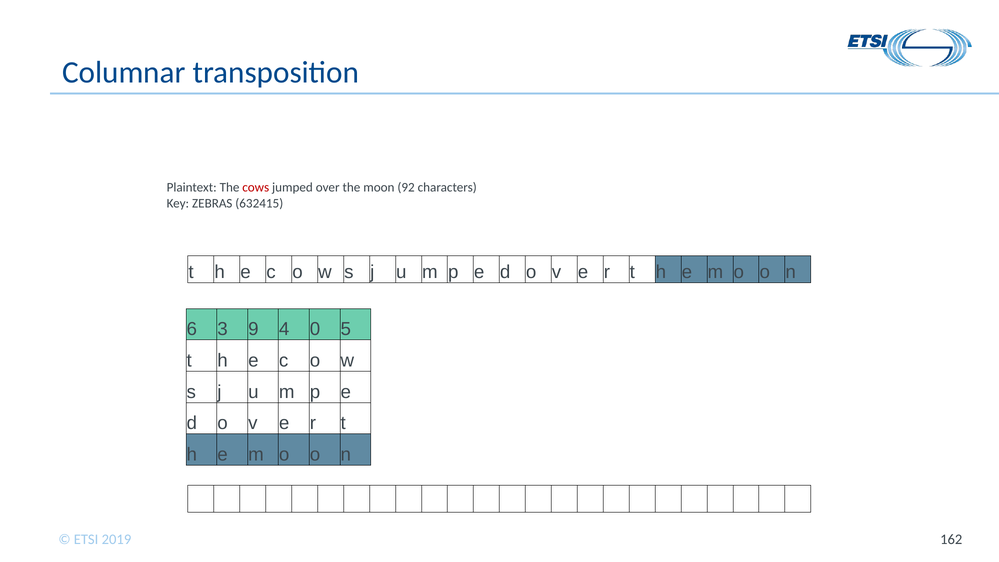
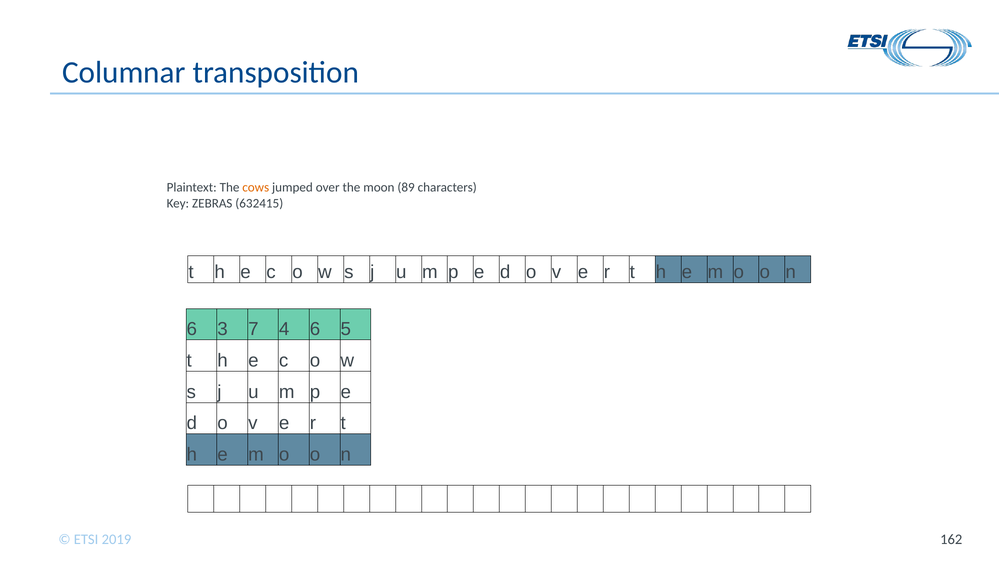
cows colour: red -> orange (256, 187)
92: 92 -> 89 (406, 187)
9: 9 -> 7 (253, 329)
4 0: 0 -> 6 (315, 329)
